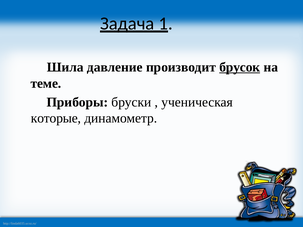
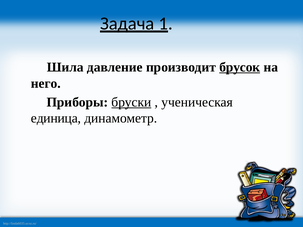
теме: теме -> него (46, 83)
бруски underline: none -> present (131, 102)
которые: которые -> единица (56, 118)
